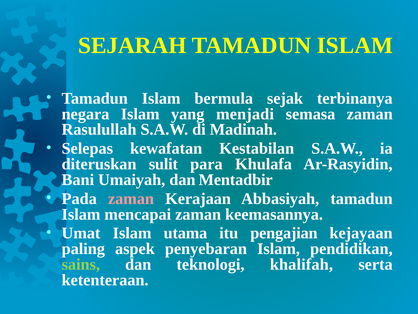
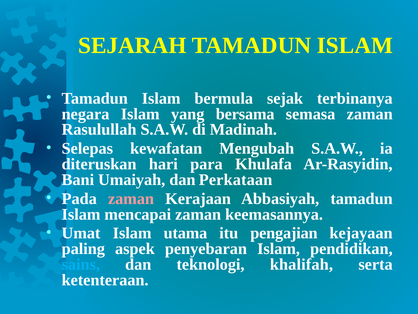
menjadi: menjadi -> bersama (245, 114)
Kestabilan: Kestabilan -> Mengubah (257, 148)
sulit: sulit -> hari (163, 164)
Mentadbir: Mentadbir -> Perkataan (236, 180)
sains colour: light green -> light blue (81, 264)
